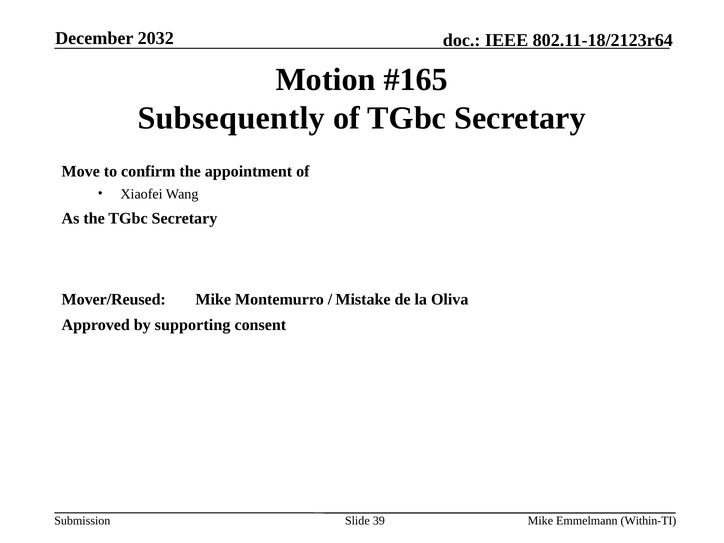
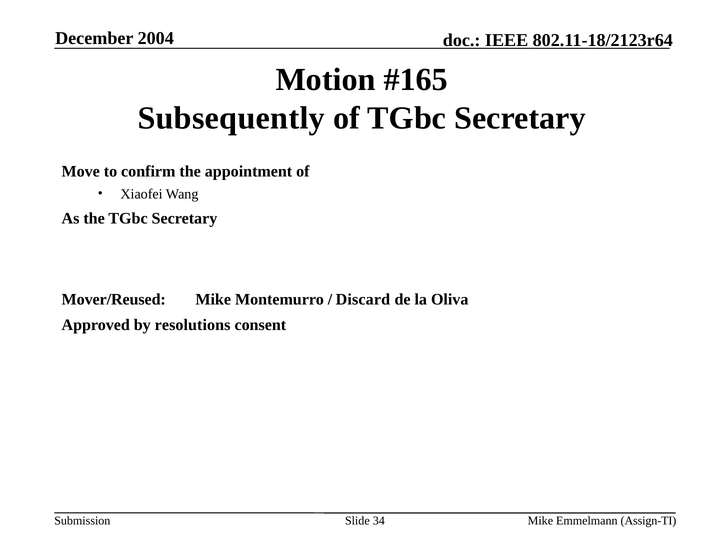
2032: 2032 -> 2004 (156, 38)
Mistake: Mistake -> Discard (363, 299)
supporting: supporting -> resolutions (193, 325)
39: 39 -> 34 (379, 521)
Within-TI: Within-TI -> Assign-TI (648, 521)
